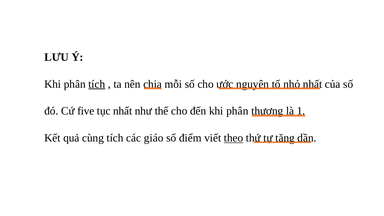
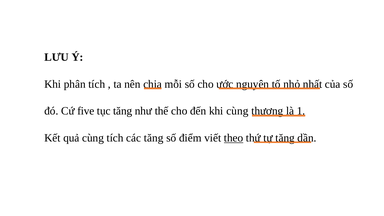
tích underline: present -> none (97, 84)
tục nhất: nhất -> tăng (123, 111)
đến khi phân: phân -> cùng (237, 111)
các giáo: giáo -> tăng (154, 138)
